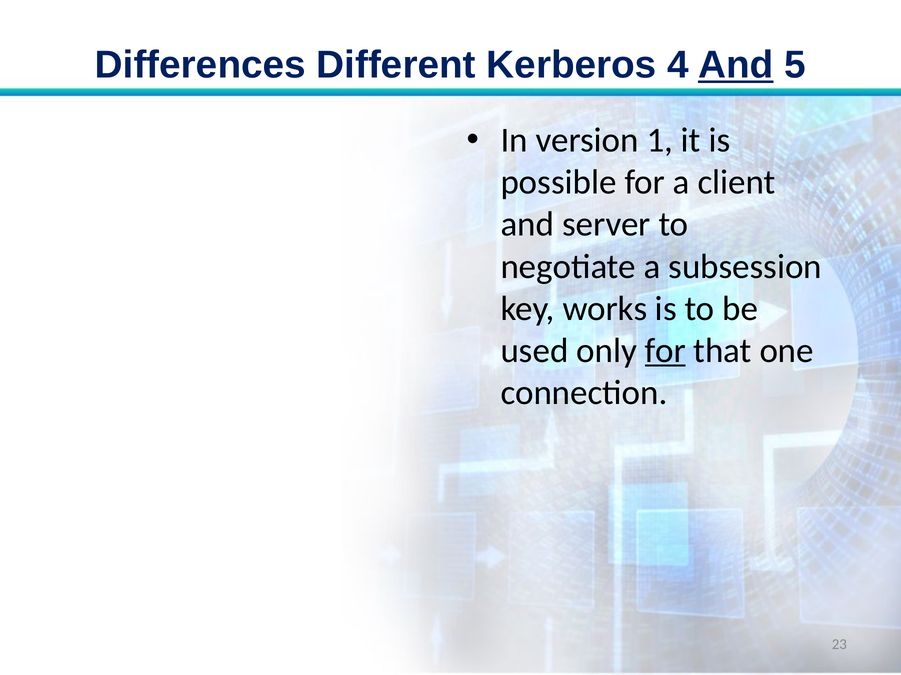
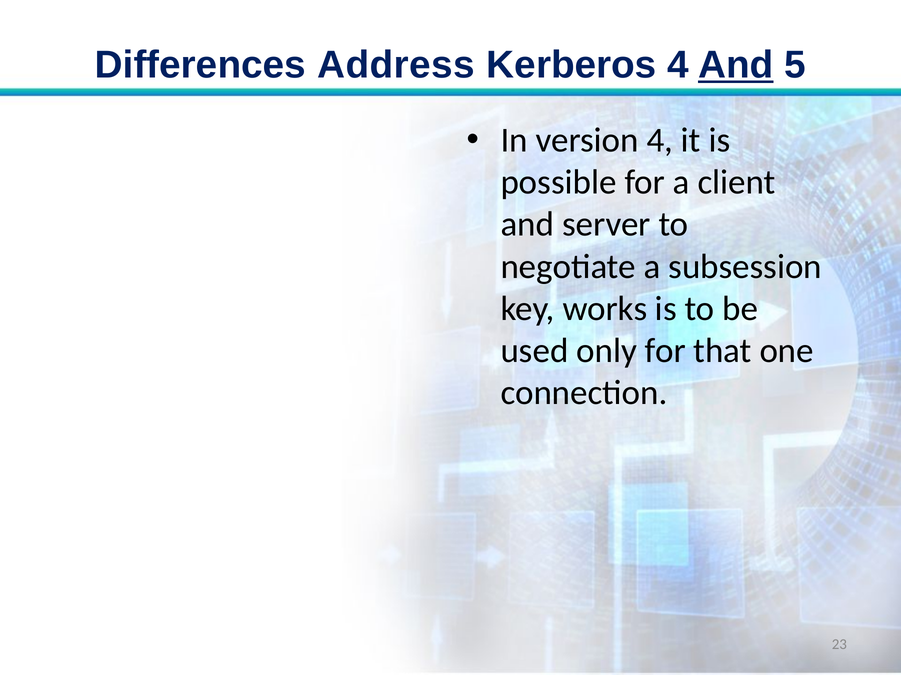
Different: Different -> Address (396, 65)
version 1: 1 -> 4 (660, 141)
for underline: present -> none (665, 351)
